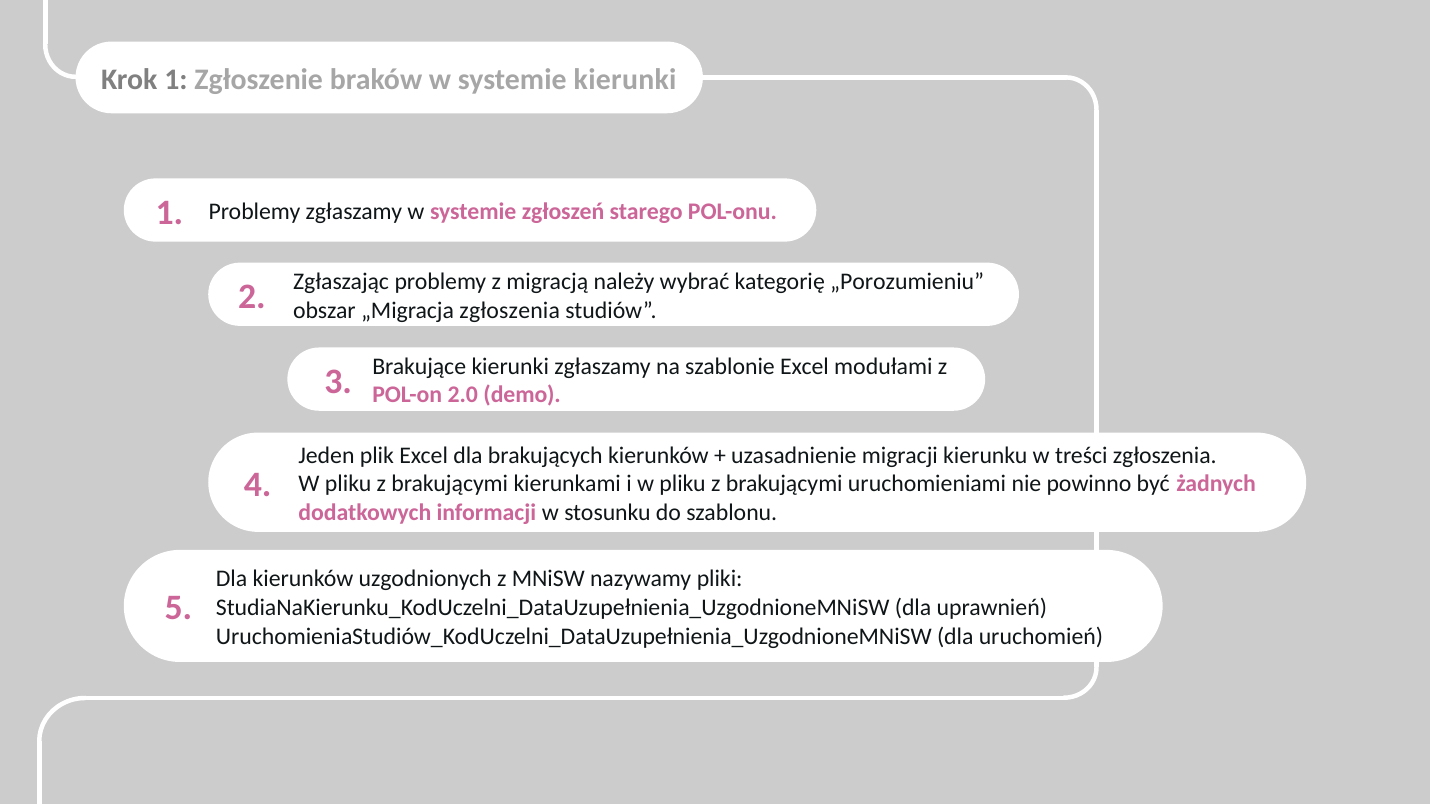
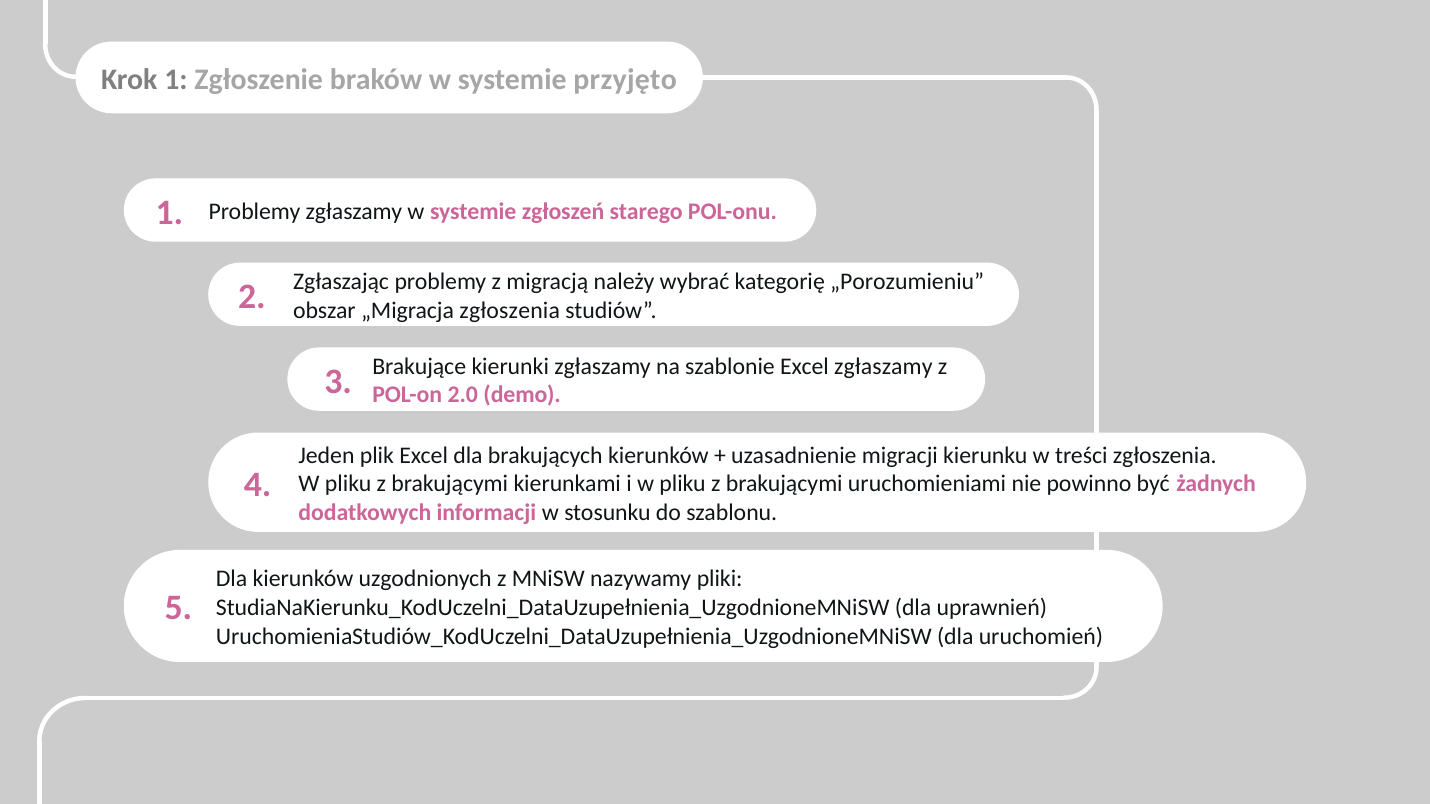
systemie kierunki: kierunki -> przyjęto (625, 80)
Excel modułami: modułami -> zgłaszamy (883, 367)
